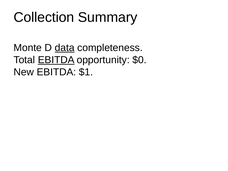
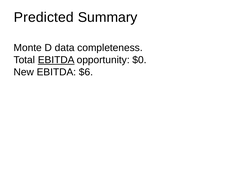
Collection: Collection -> Predicted (44, 17)
data underline: present -> none (65, 48)
$1: $1 -> $6 (86, 72)
